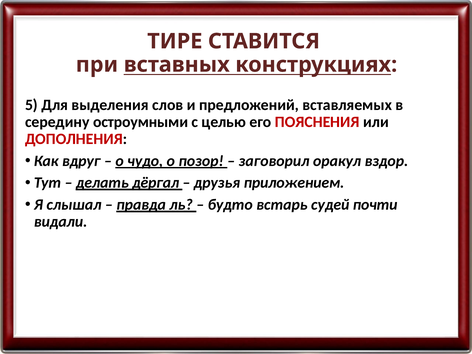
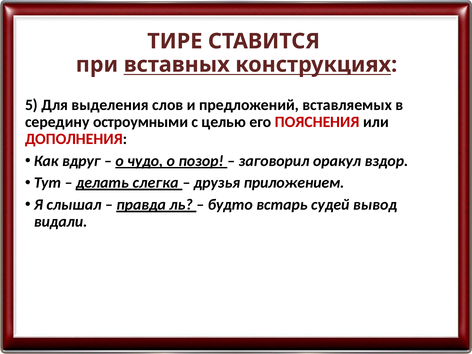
дёргал: дёргал -> слегка (156, 183)
почти: почти -> вывод (375, 205)
